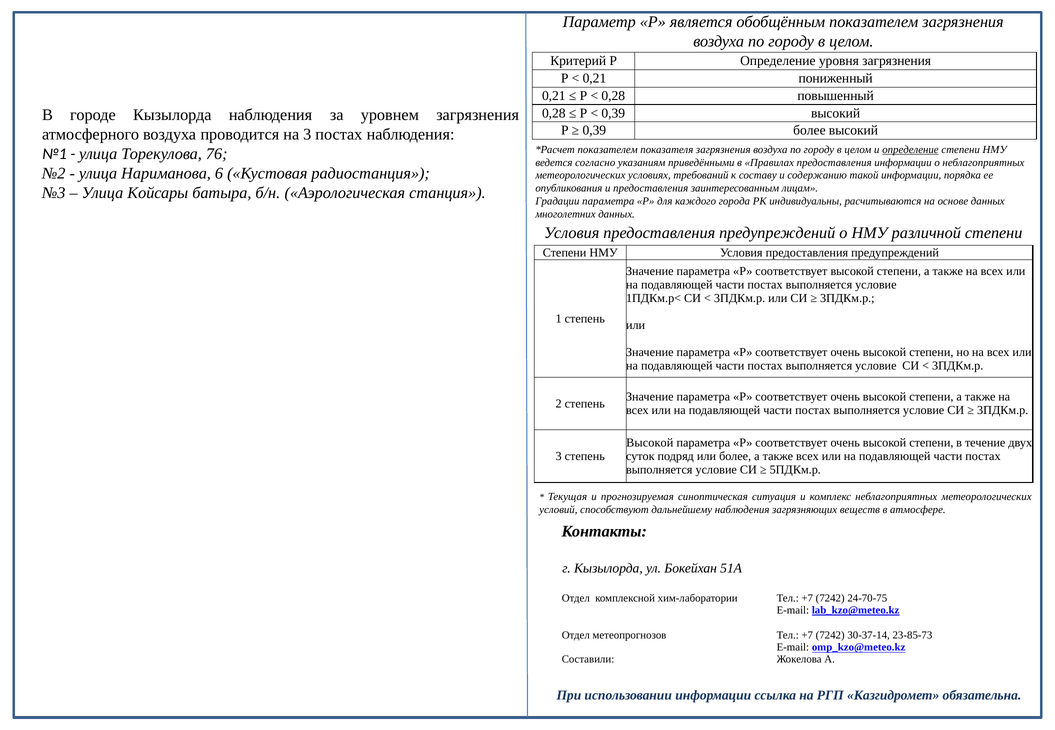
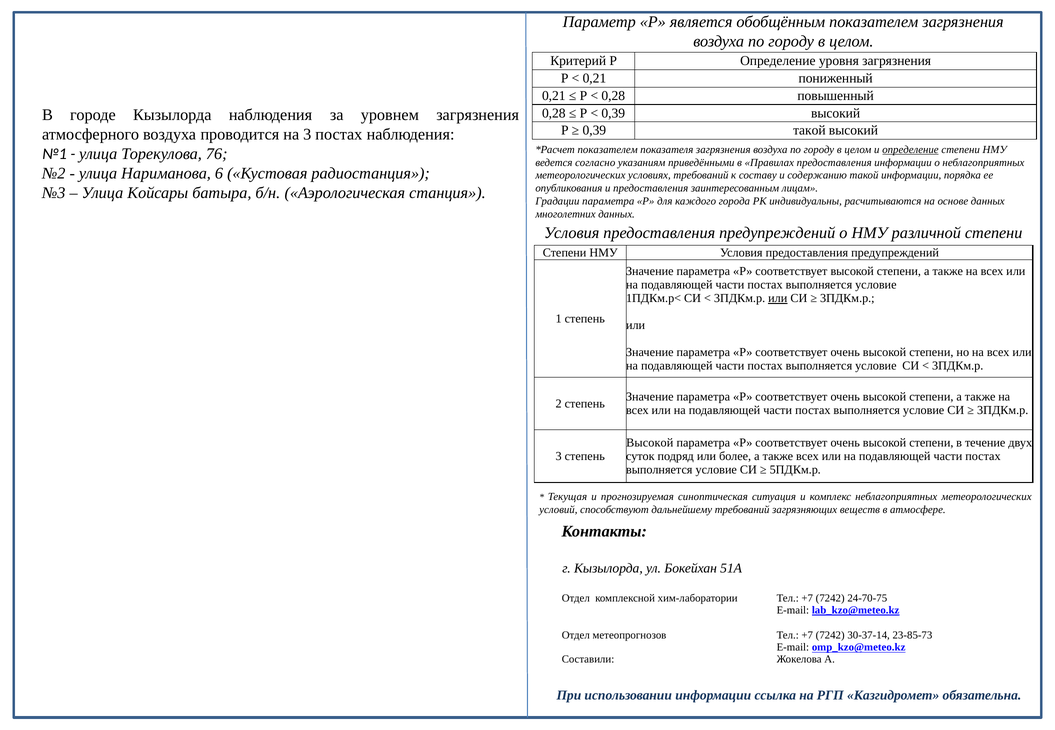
0,39 более: более -> такой (809, 131)
или underline: none -> present (778, 299)
дальнейшему наблюдения: наблюдения -> требований (742, 510)
